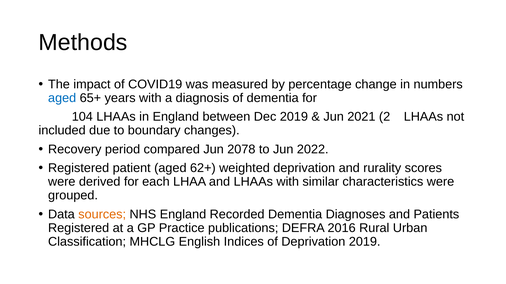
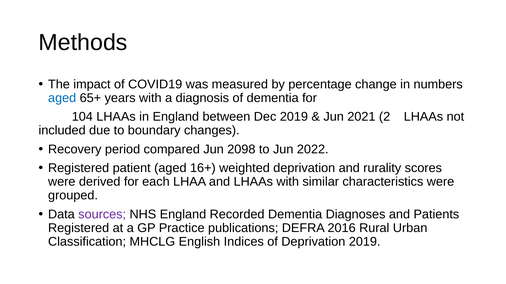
2078: 2078 -> 2098 (241, 150)
62+: 62+ -> 16+ (203, 169)
sources colour: orange -> purple (102, 215)
